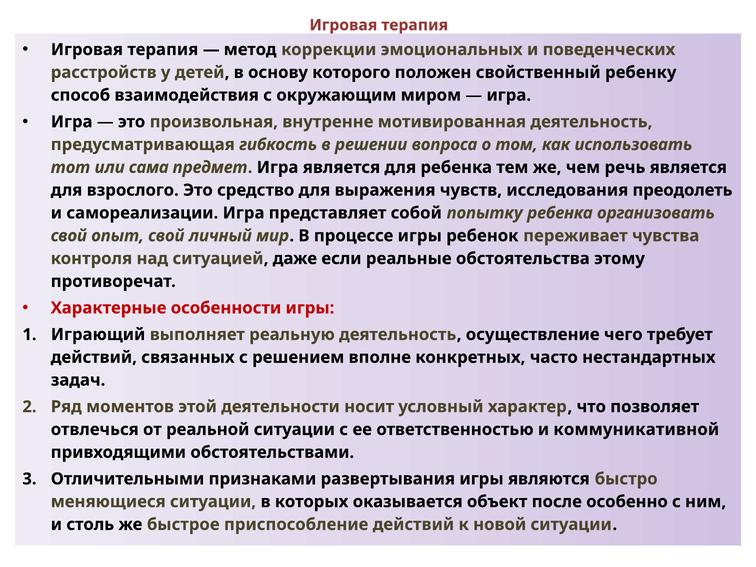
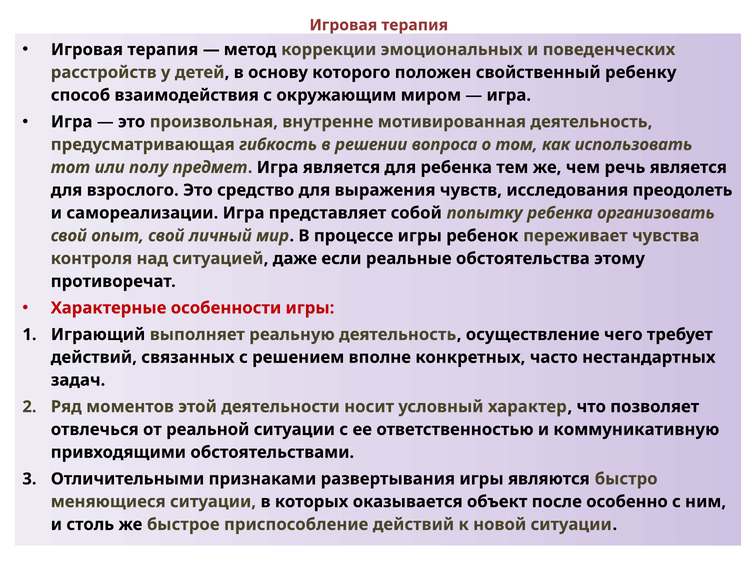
сама: сама -> полу (149, 167)
коммуникативной: коммуникативной -> коммуникативную (636, 429)
